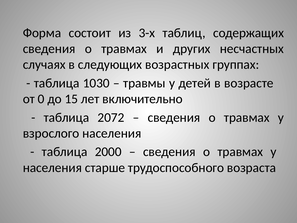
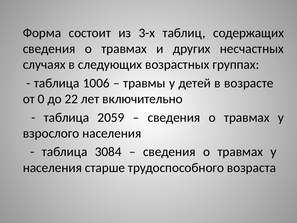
1030: 1030 -> 1006 (96, 83)
15: 15 -> 22 (71, 99)
2072: 2072 -> 2059 (111, 117)
2000: 2000 -> 3084 (108, 152)
